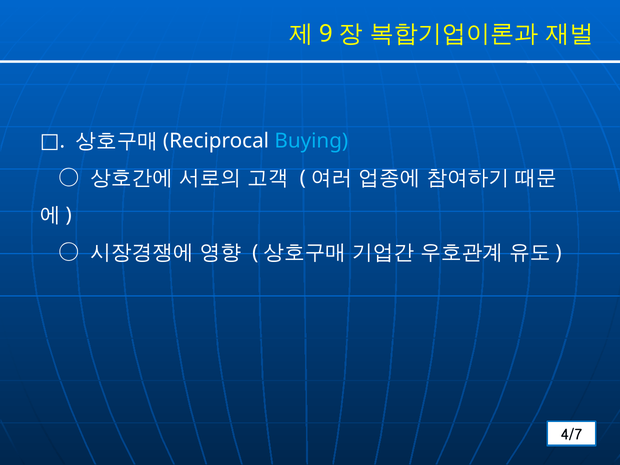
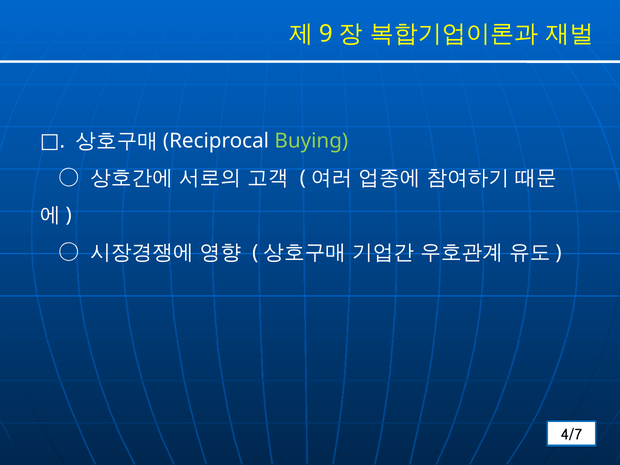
Buying colour: light blue -> light green (311, 141)
